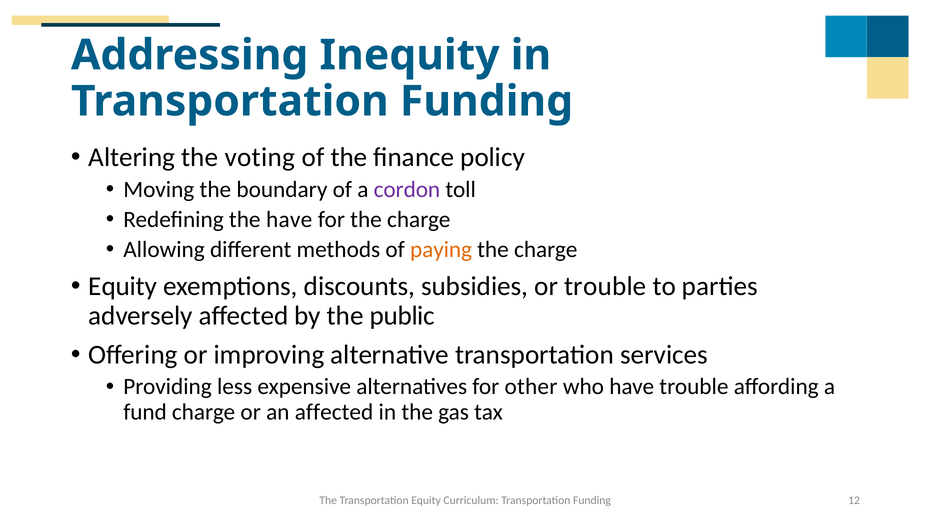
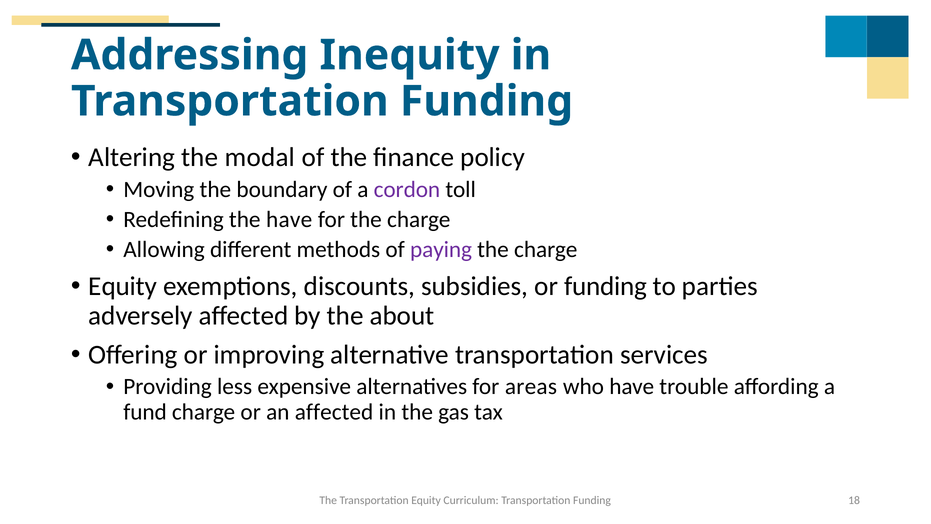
voting: voting -> modal (260, 157)
paying colour: orange -> purple (441, 249)
or trouble: trouble -> funding (606, 286)
public: public -> about (402, 316)
other: other -> areas (531, 387)
12: 12 -> 18 (854, 500)
